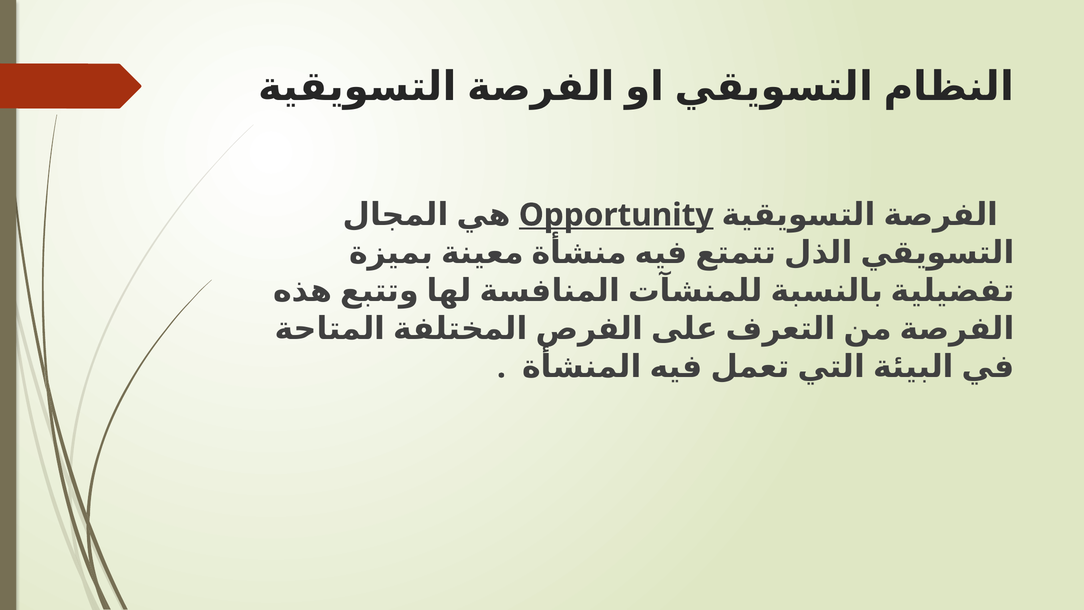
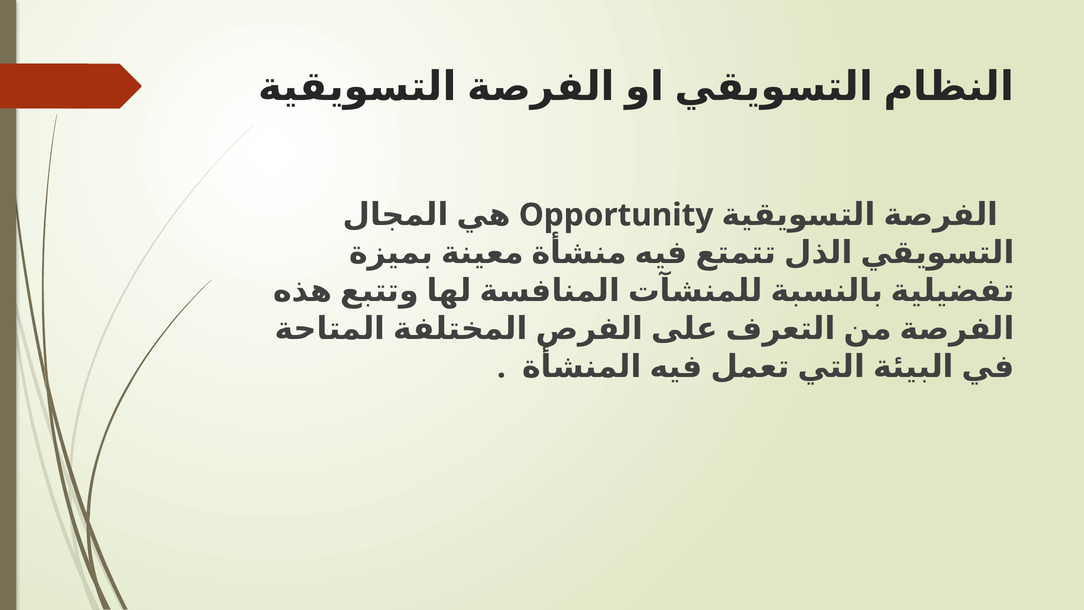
Opportunity underline: present -> none (616, 215)
